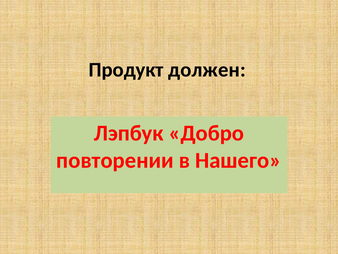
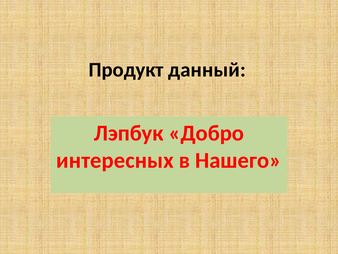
должен: должен -> данный (207, 70)
повторении: повторении -> интересных (115, 160)
